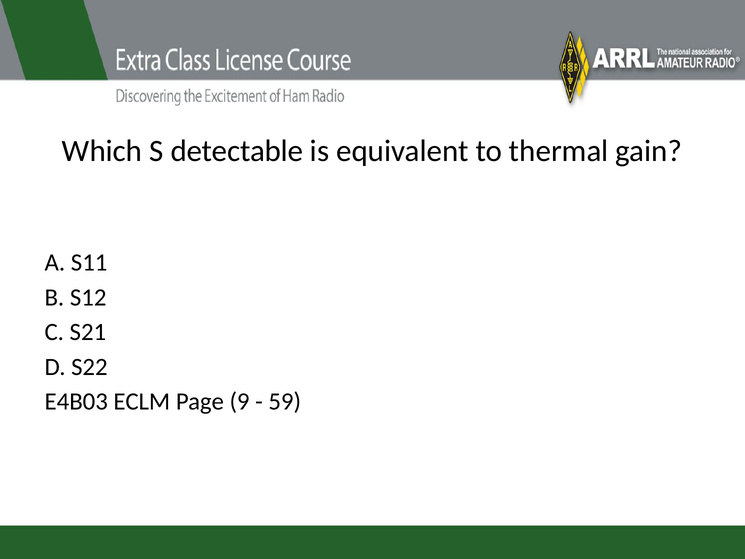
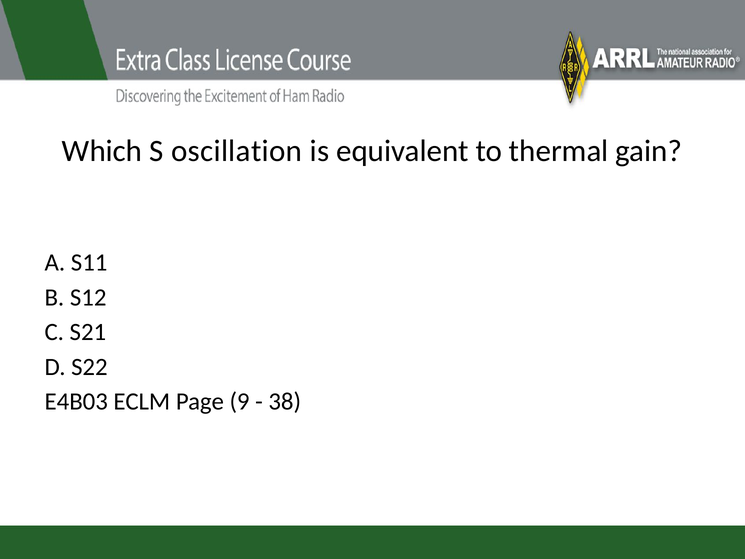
detectable: detectable -> oscillation (237, 151)
59: 59 -> 38 (285, 401)
